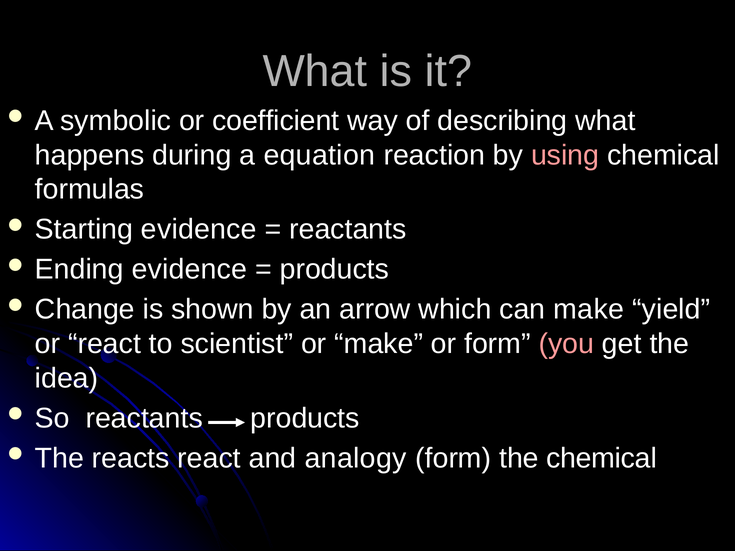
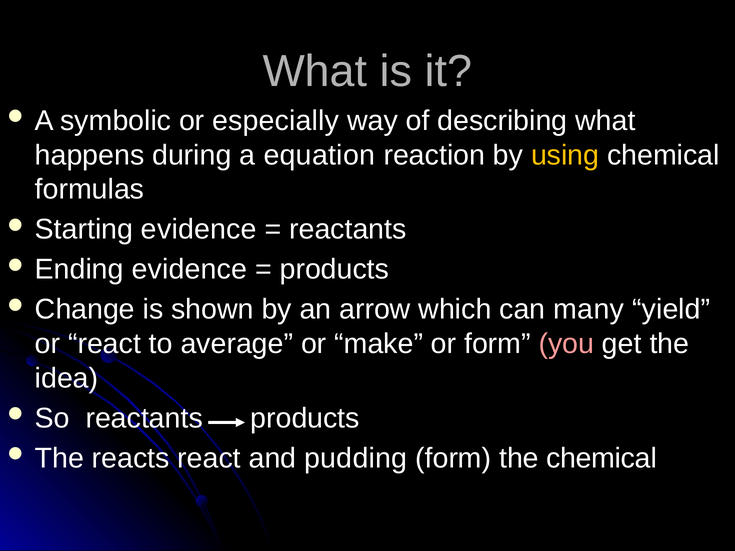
coefficient: coefficient -> especially (276, 121)
using colour: pink -> yellow (565, 155)
can make: make -> many (589, 310)
scientist: scientist -> average (237, 344)
analogy: analogy -> pudding (356, 458)
